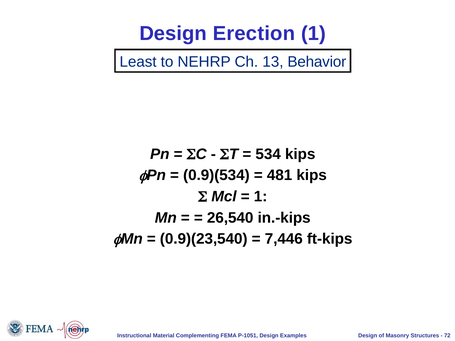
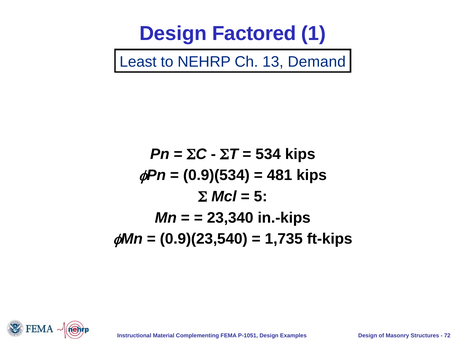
Erection: Erection -> Factored (254, 34)
Behavior: Behavior -> Demand (317, 62)
1: 1 -> 5 (261, 197)
26,540: 26,540 -> 23,340 (230, 218)
7,446: 7,446 -> 1,735 (284, 239)
